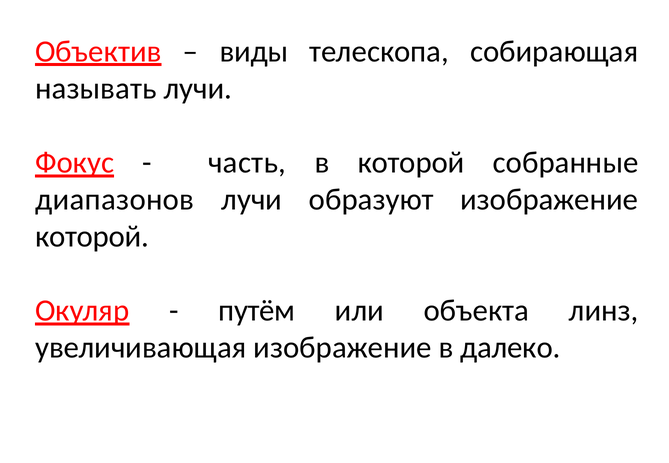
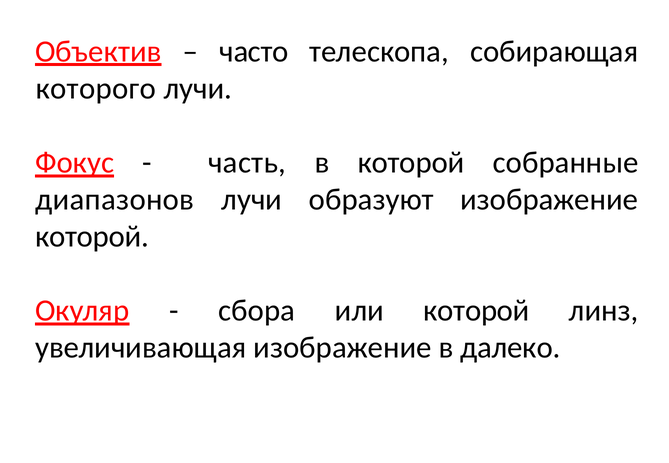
виды: виды -> часто (254, 51)
называть: называть -> которого (96, 89)
путём: путём -> сбора (257, 311)
или объекта: объекта -> которой (477, 311)
